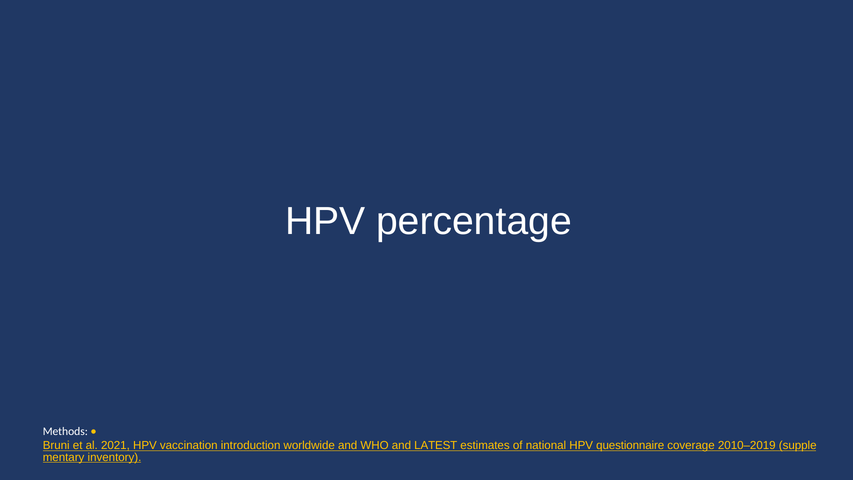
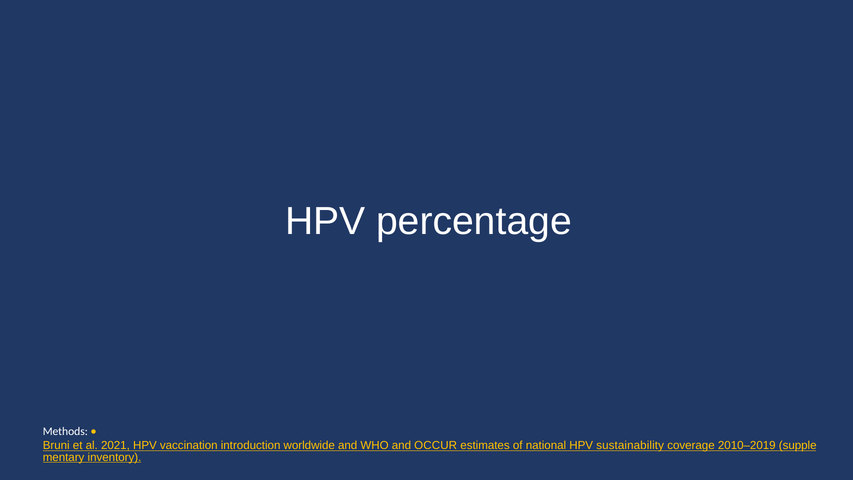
LATEST: LATEST -> OCCUR (436, 445)
questionnaire: questionnaire -> sustainability (630, 445)
